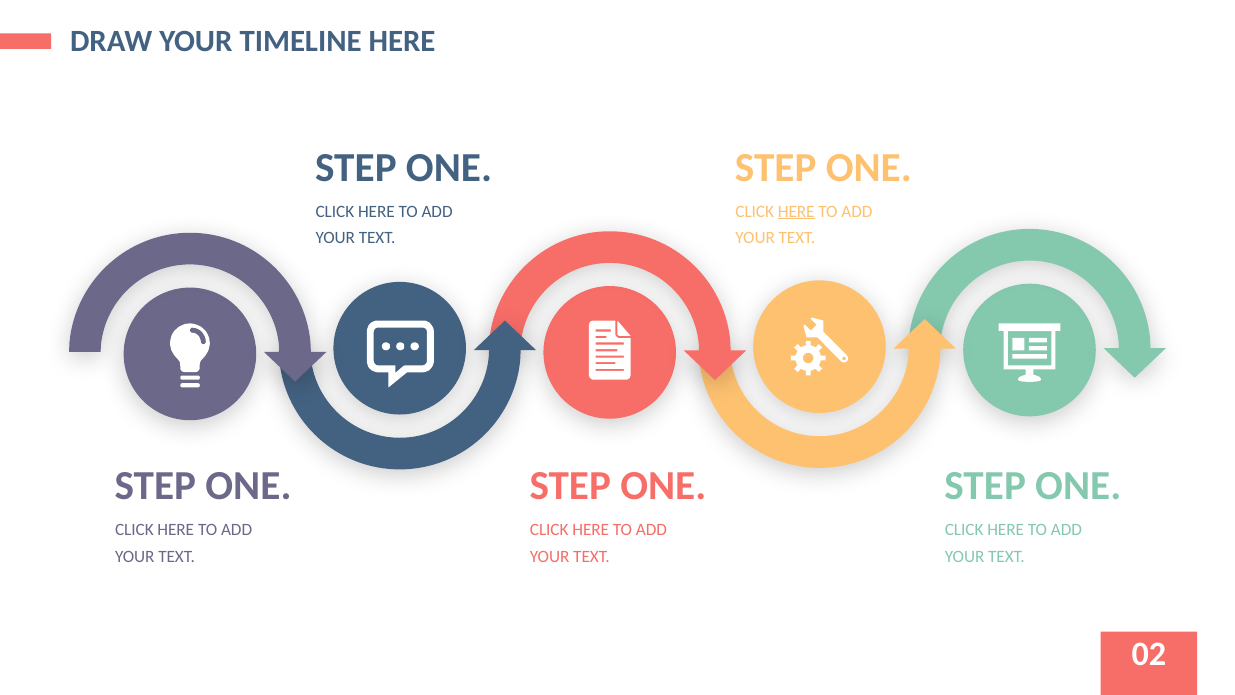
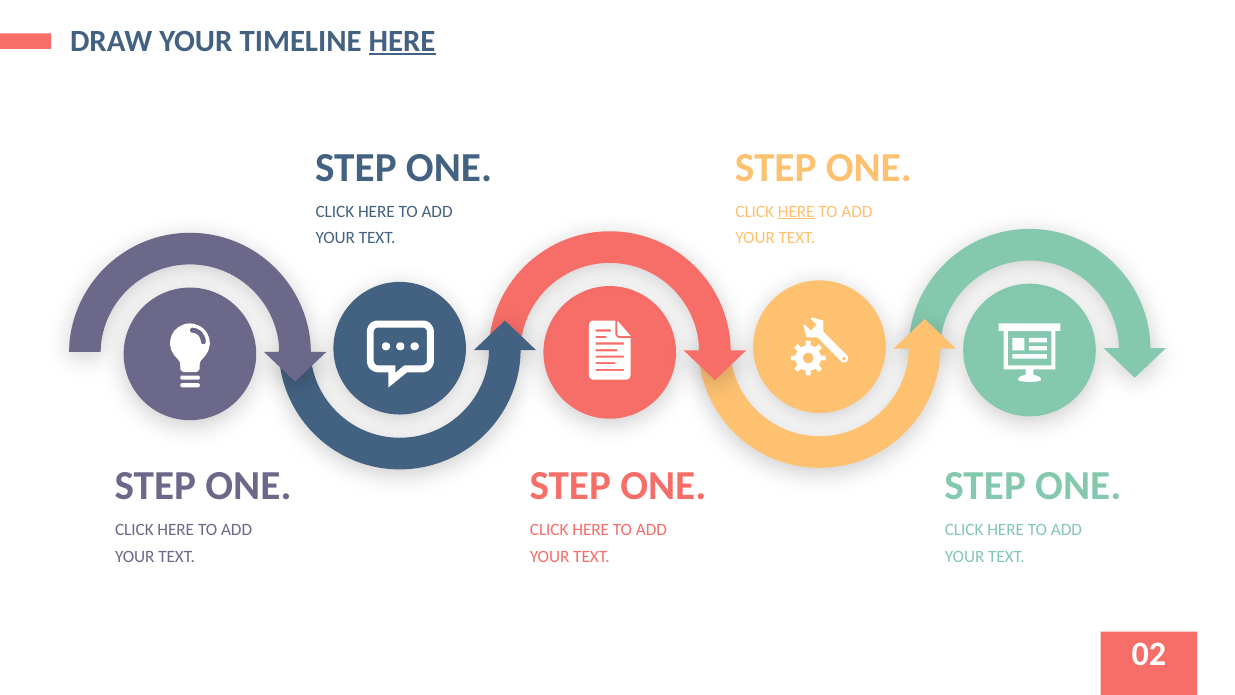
HERE underline: none -> present (402, 41)
